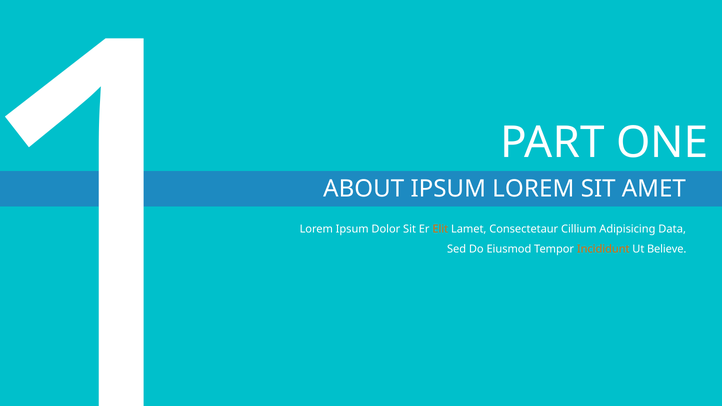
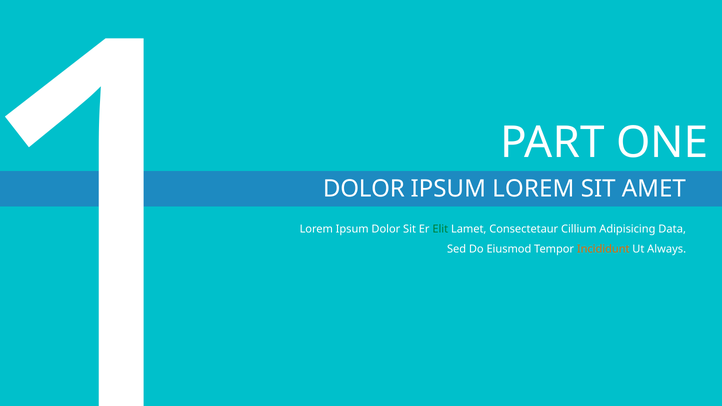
ABOUT: ABOUT -> DOLOR (364, 189)
Elit colour: orange -> green (440, 229)
Believe: Believe -> Always (667, 249)
